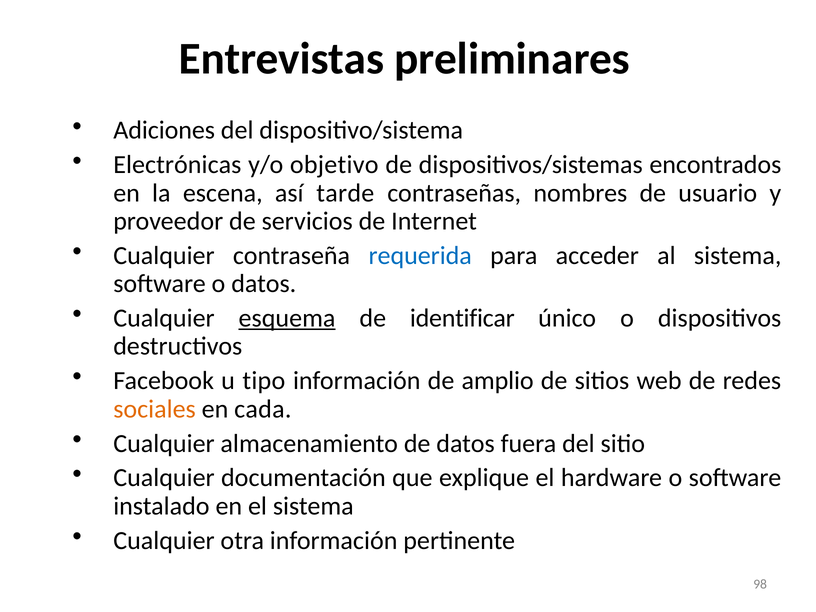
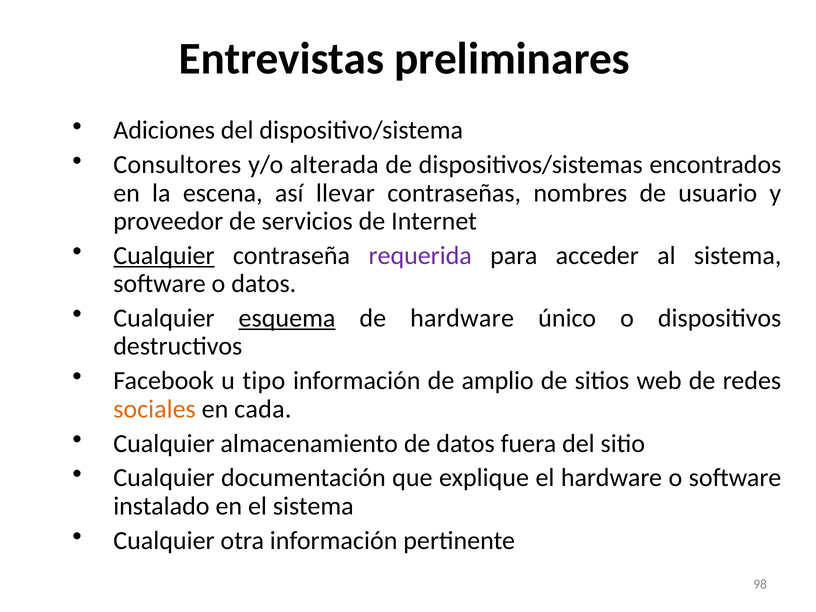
Electrónicas: Electrónicas -> Consultores (177, 165)
objetivo: objetivo -> alterada (334, 165)
tarde: tarde -> llevar (345, 193)
Cualquier underline: none -> present (164, 256)
requerida colour: blue -> purple (420, 256)
de identificar: identificar -> hardware (462, 318)
